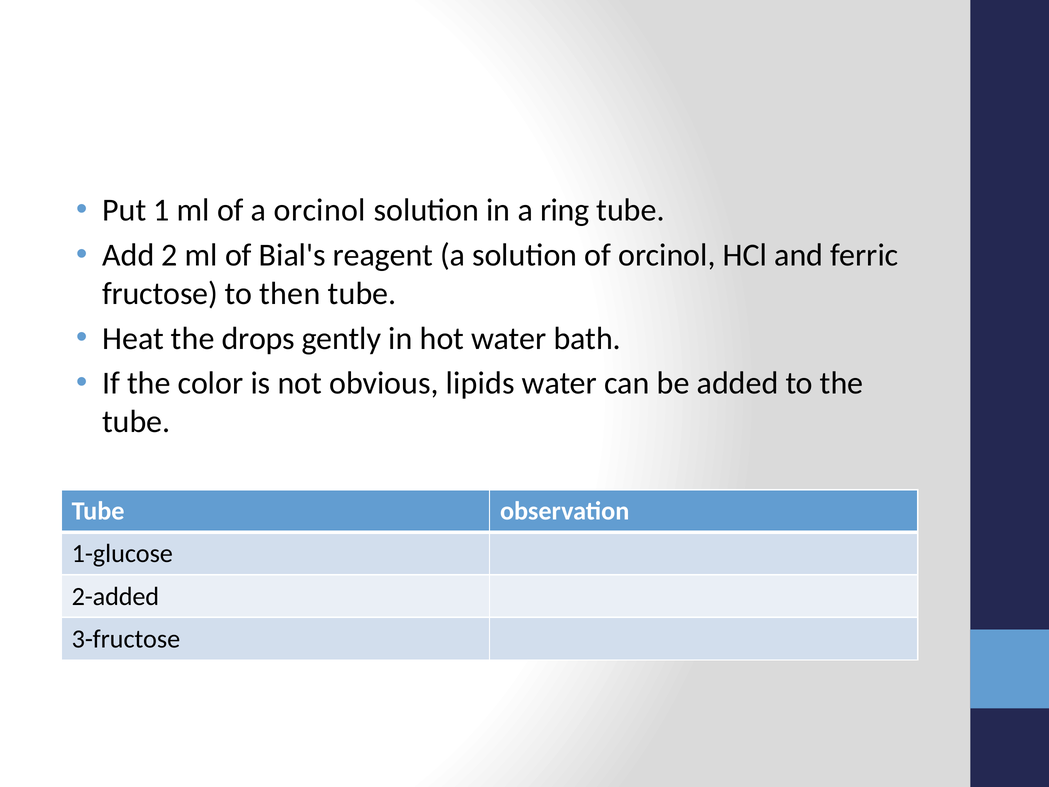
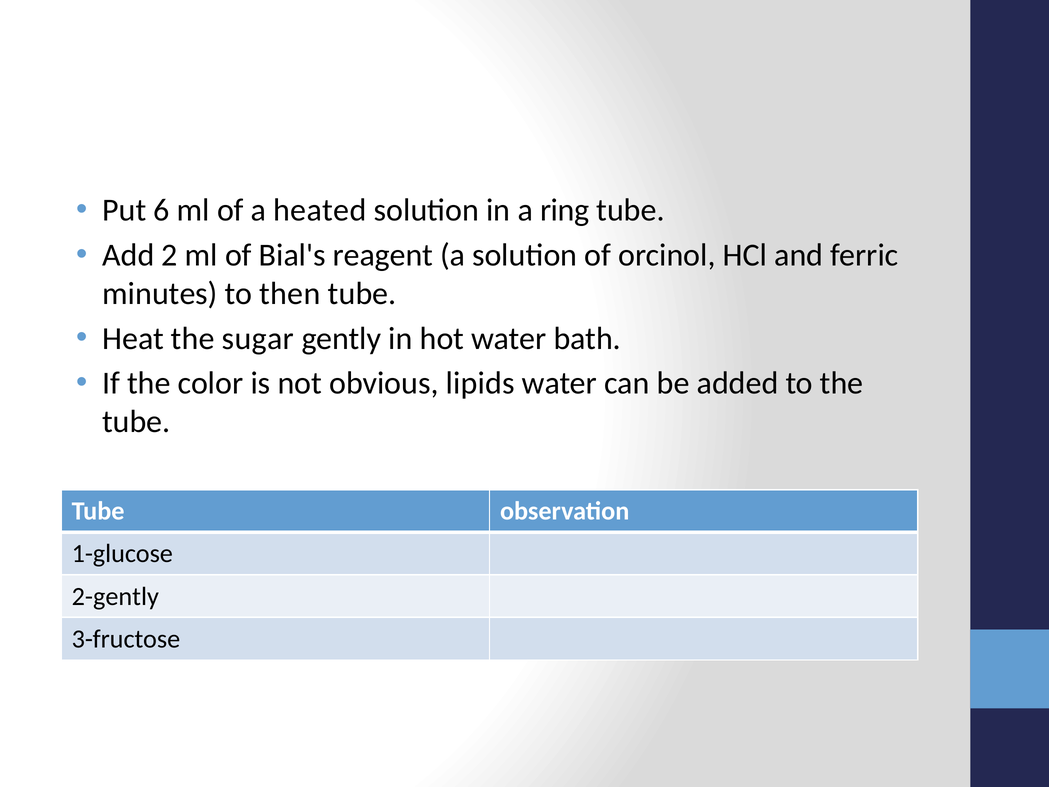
1: 1 -> 6 (162, 210)
a orcinol: orcinol -> heated (320, 210)
fructose: fructose -> minutes (160, 294)
drops: drops -> sugar (258, 338)
2-added: 2-added -> 2-gently (115, 596)
